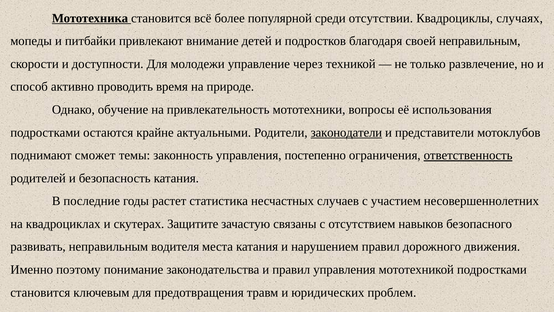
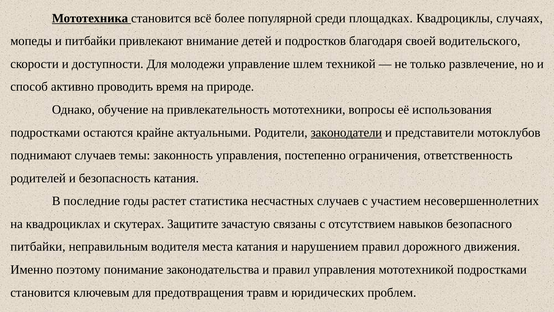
отсутствии: отсутствии -> площадках (381, 18)
своей неправильным: неправильным -> водительского (480, 41)
через: через -> шлем (308, 64)
поднимают сможет: сможет -> случаев (95, 155)
ответственность underline: present -> none (468, 155)
развивать: развивать -> питбайки (38, 246)
